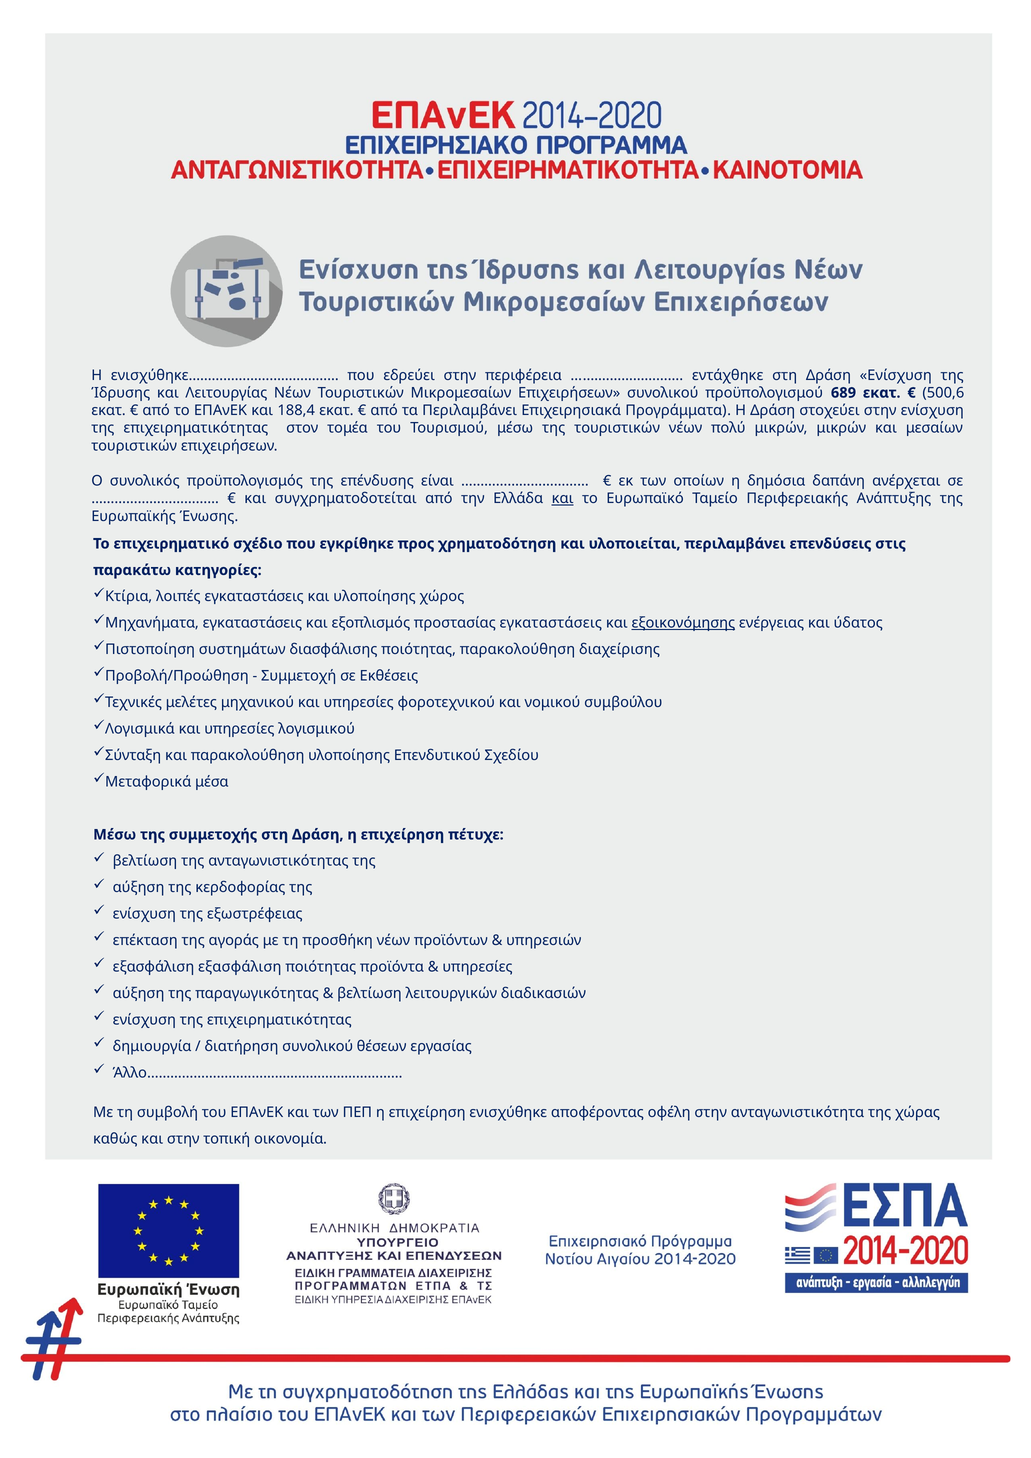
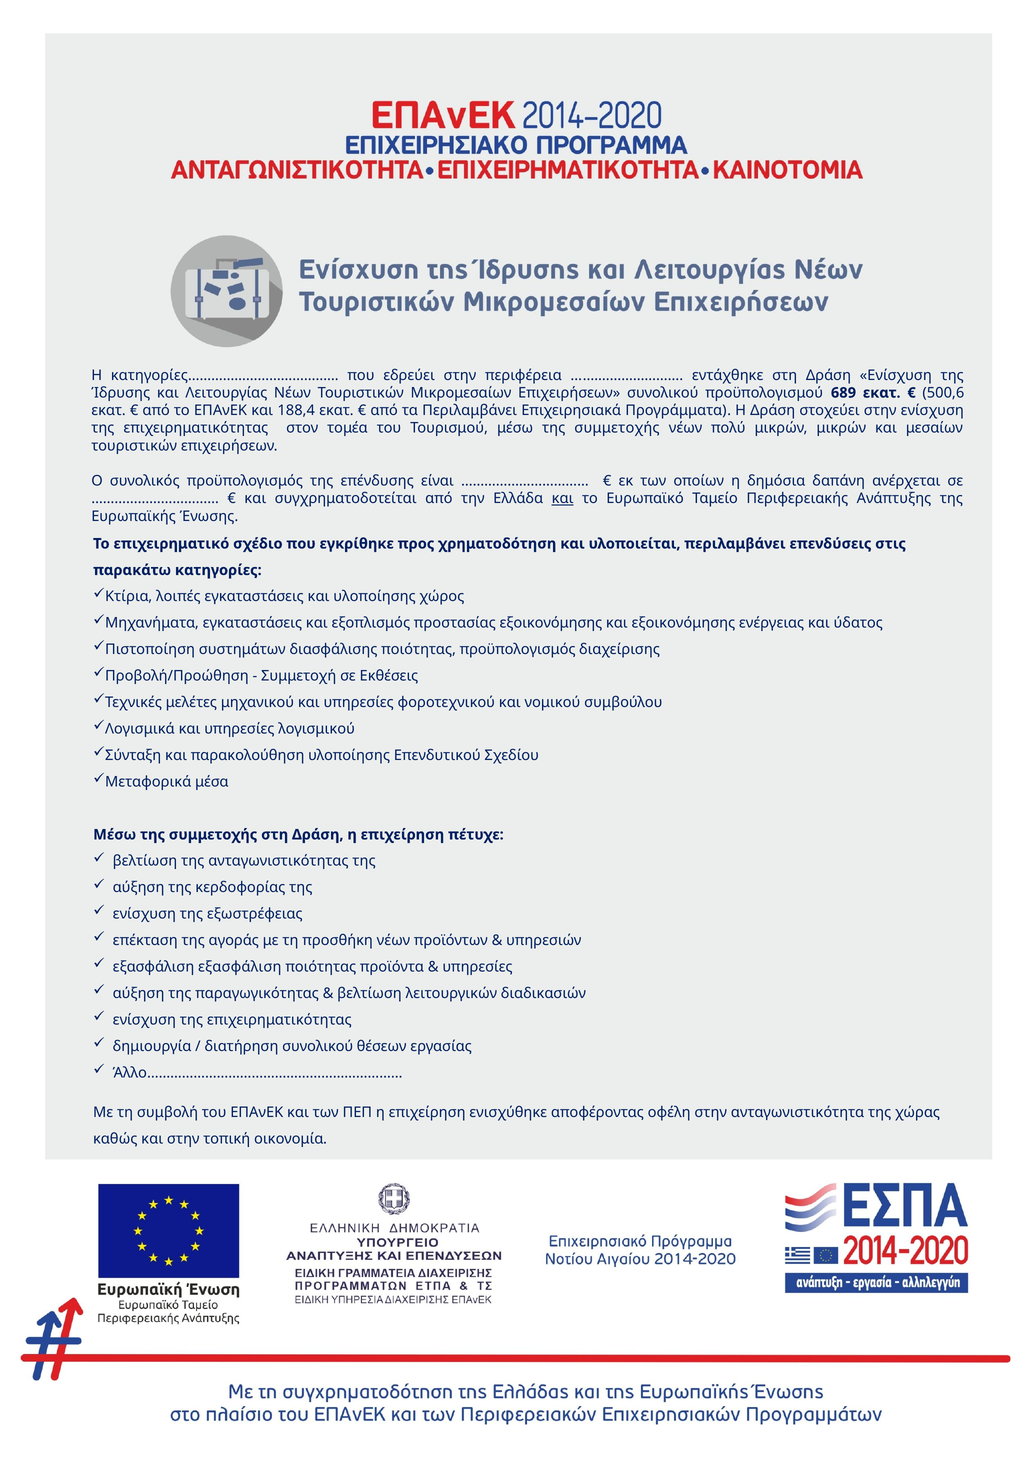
ενισχύθηκε…………………………………: ενισχύθηκε………………………………… -> κατηγορίες………………………………… (225, 375)
Τουρισμού μέσω της τουριστικών: τουριστικών -> συμμετοχής (617, 428)
προστασίας εγκαταστάσεις: εγκαταστάσεις -> εξοικονόμησης (551, 623)
εξοικονόμησης underline: present -> none (683, 623)
ποιότητας παρακολούθηση: παρακολούθηση -> προϋπολογισμός (518, 650)
